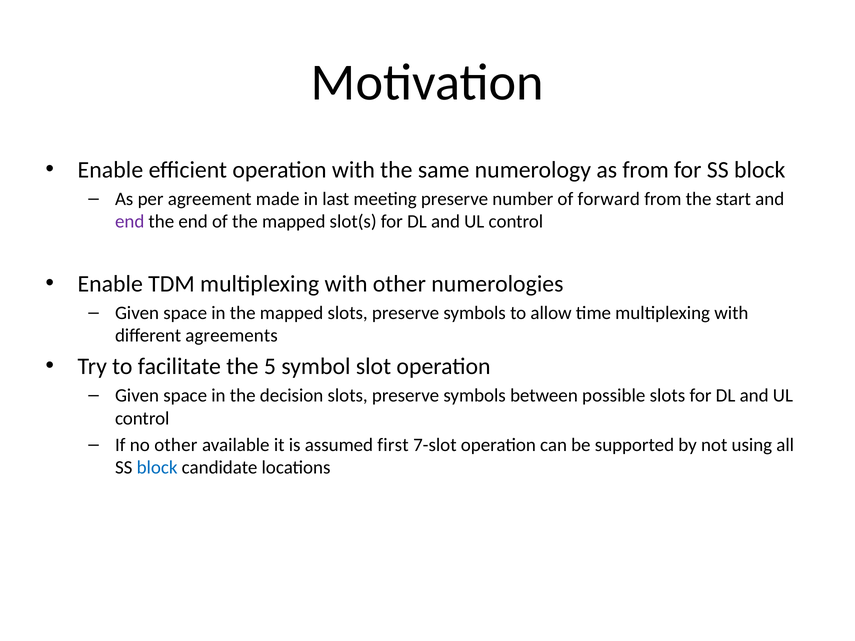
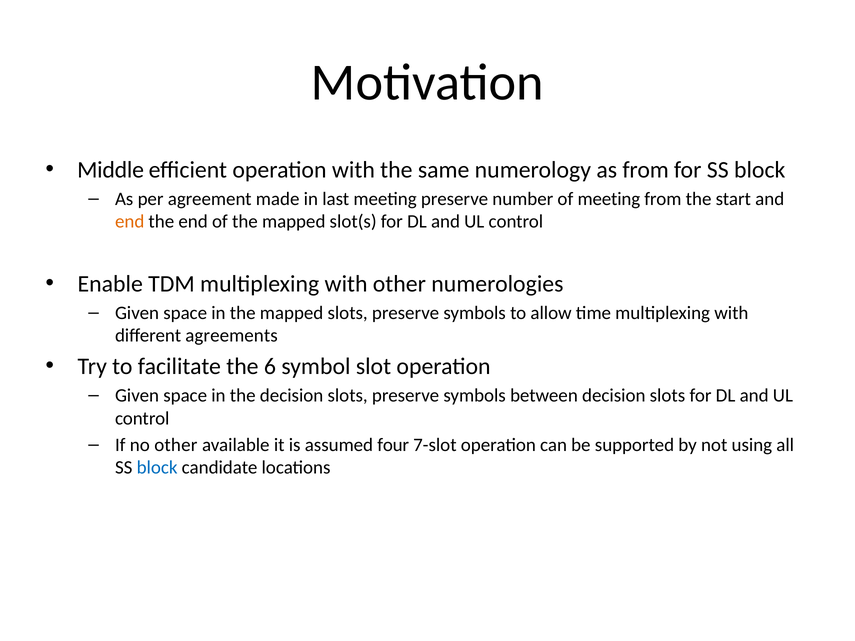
Enable: Enable -> Middle (111, 170)
of forward: forward -> meeting (609, 199)
end colour: purple -> orange (130, 222)
5: 5 -> 6 (270, 367)
between possible: possible -> decision (614, 396)
first: first -> four (393, 445)
